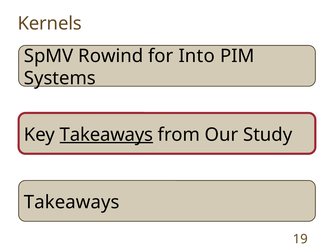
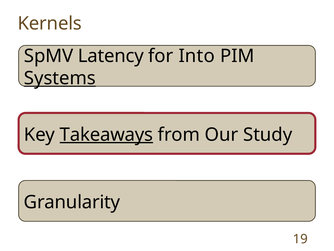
Rowind: Rowind -> Latency (111, 56)
Systems underline: none -> present (60, 78)
Takeaways: Takeaways -> Granularity (72, 202)
